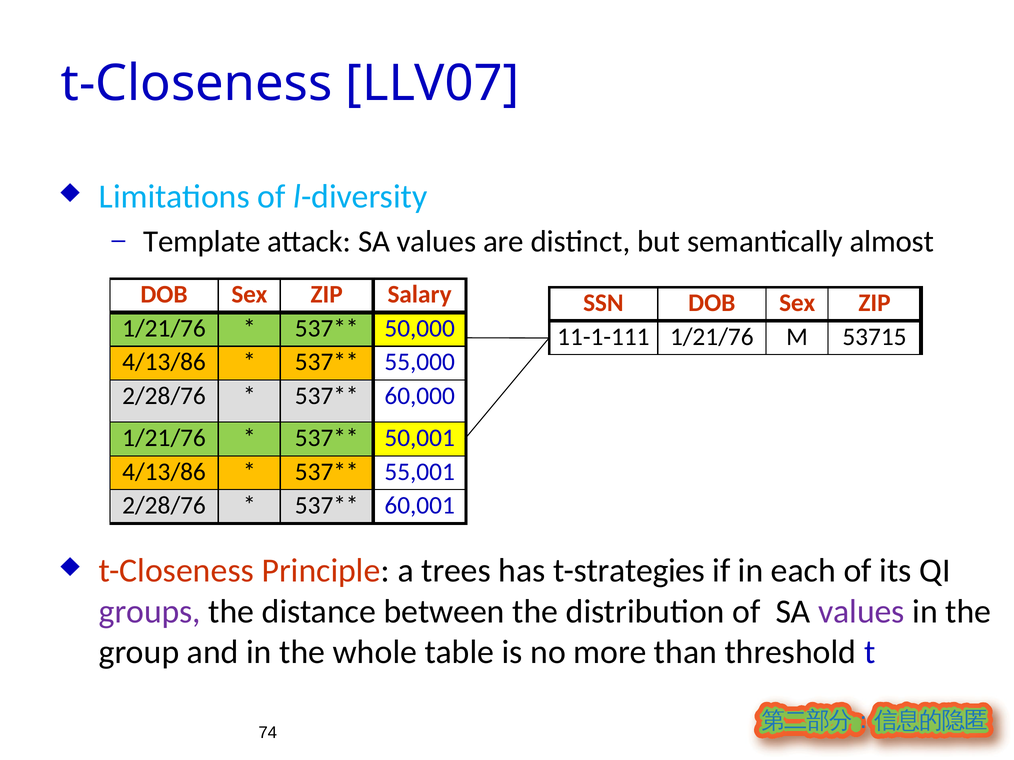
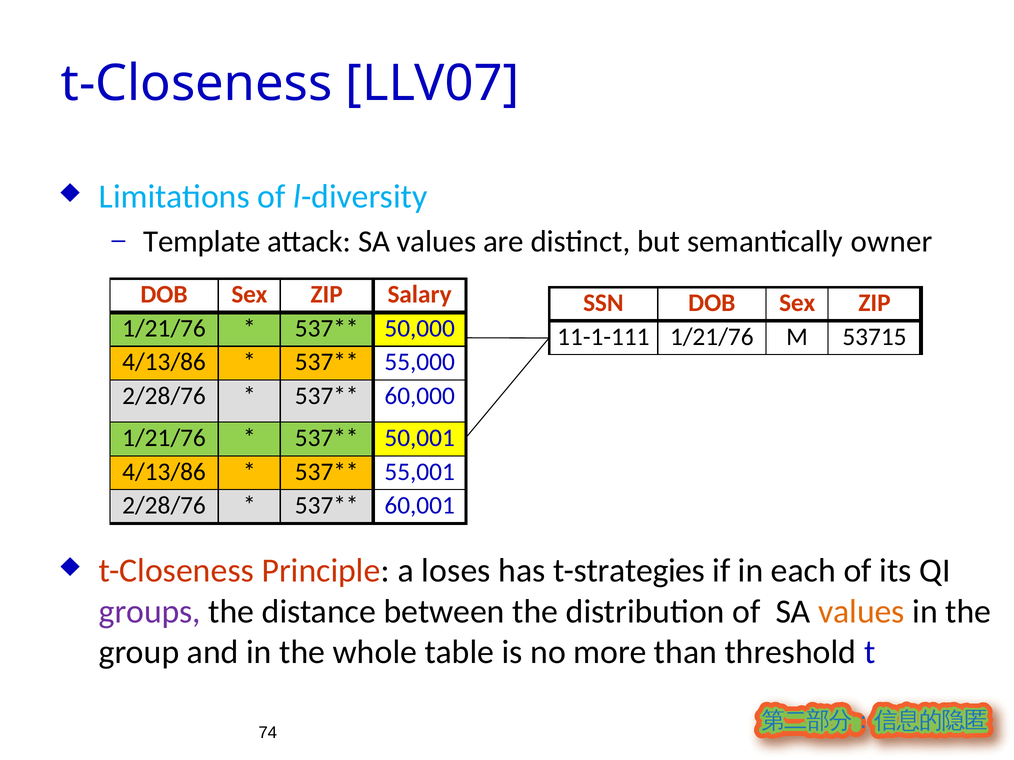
almost: almost -> owner (892, 242)
trees: trees -> loses (456, 571)
values colour: purple -> orange (861, 612)
